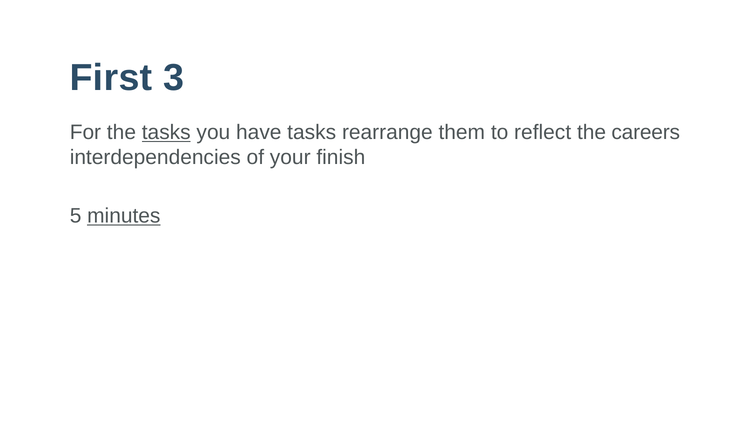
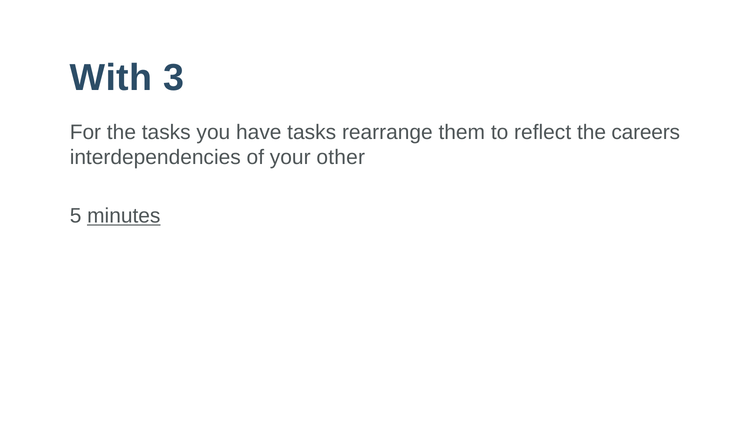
First: First -> With (111, 78)
tasks underline: present -> none (166, 133)
finish: finish -> other (341, 158)
